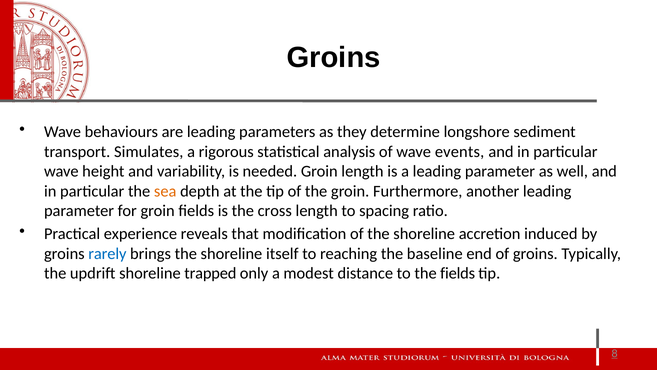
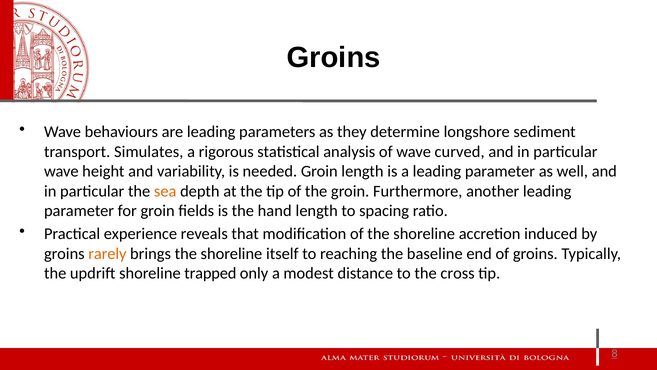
events: events -> curved (460, 152)
cross: cross -> hand (275, 211)
rarely colour: blue -> orange (107, 253)
the fields: fields -> cross (458, 273)
